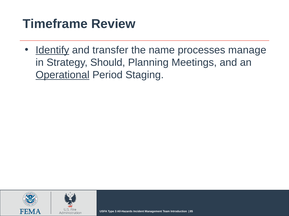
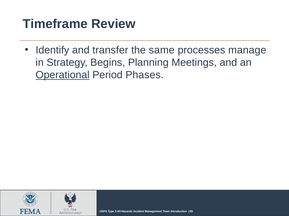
Identify underline: present -> none (52, 50)
name: name -> same (162, 50)
Should: Should -> Begins (108, 63)
Staging: Staging -> Phases (145, 75)
